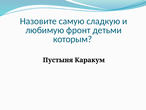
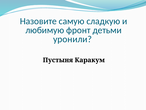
которым: которым -> уронили (72, 39)
